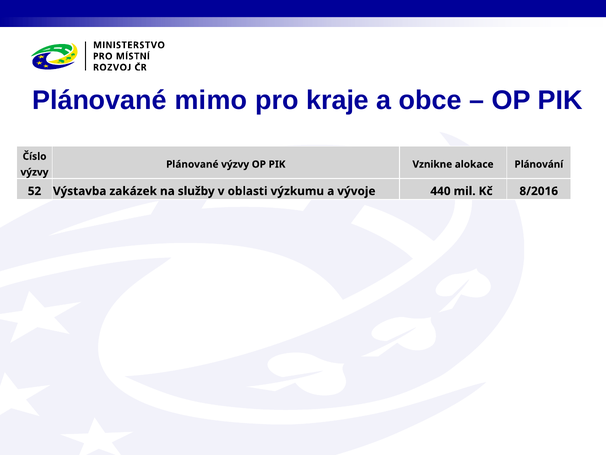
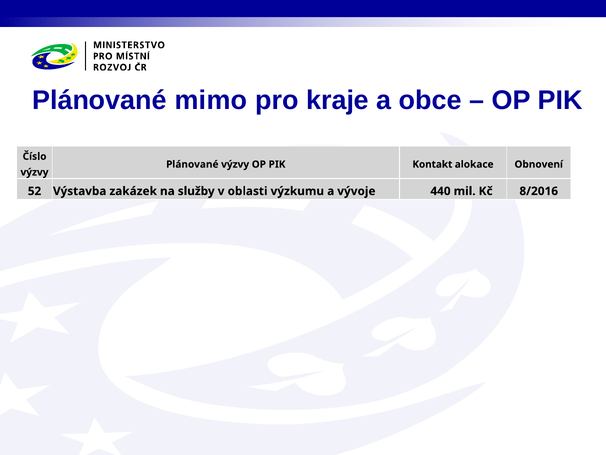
Vznikne: Vznikne -> Kontakt (432, 164)
Plánování: Plánování -> Obnovení (539, 164)
